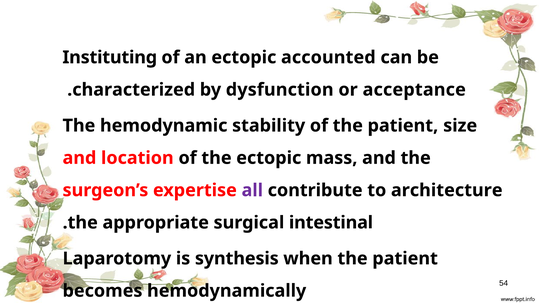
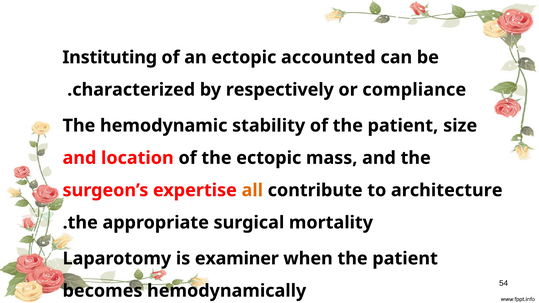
dysfunction: dysfunction -> respectively (280, 90)
acceptance: acceptance -> compliance (414, 90)
all colour: purple -> orange (252, 190)
intestinal: intestinal -> mortality (331, 223)
synthesis: synthesis -> examiner (237, 259)
